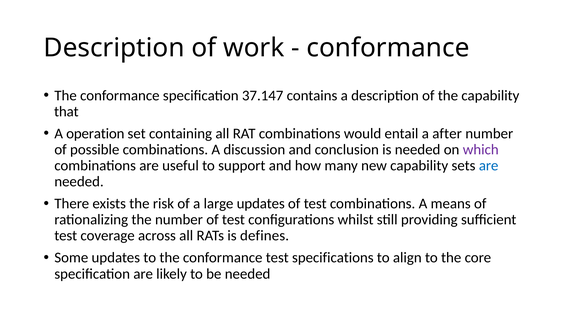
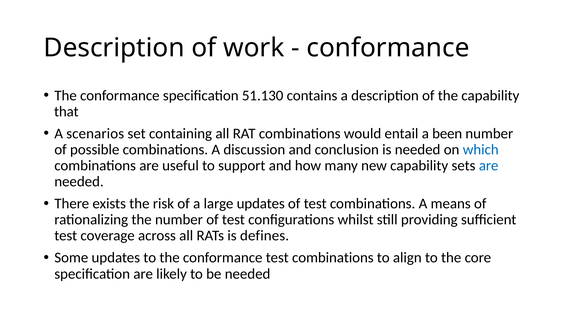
37.147: 37.147 -> 51.130 (263, 96)
operation: operation -> scenarios (95, 134)
after: after -> been (447, 134)
which colour: purple -> blue (481, 150)
conformance test specifications: specifications -> combinations (333, 258)
